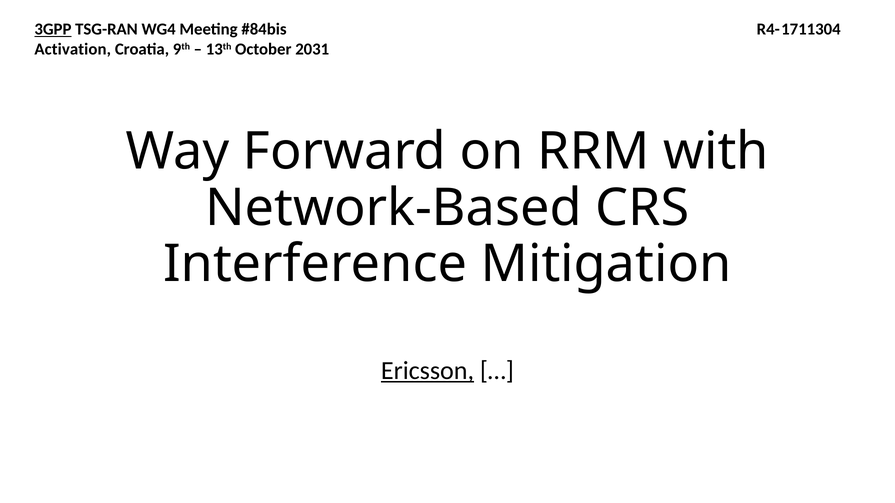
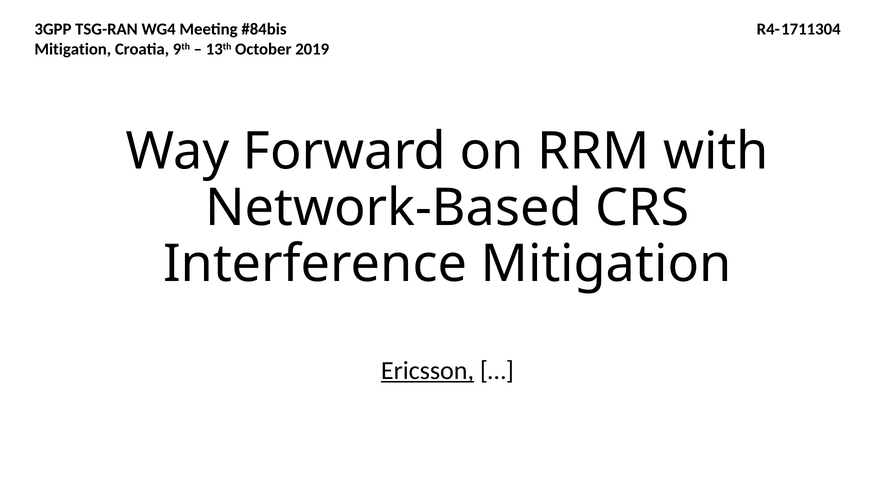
3GPP underline: present -> none (53, 29)
Activation: Activation -> Mitigation (73, 49)
2031: 2031 -> 2019 (312, 49)
